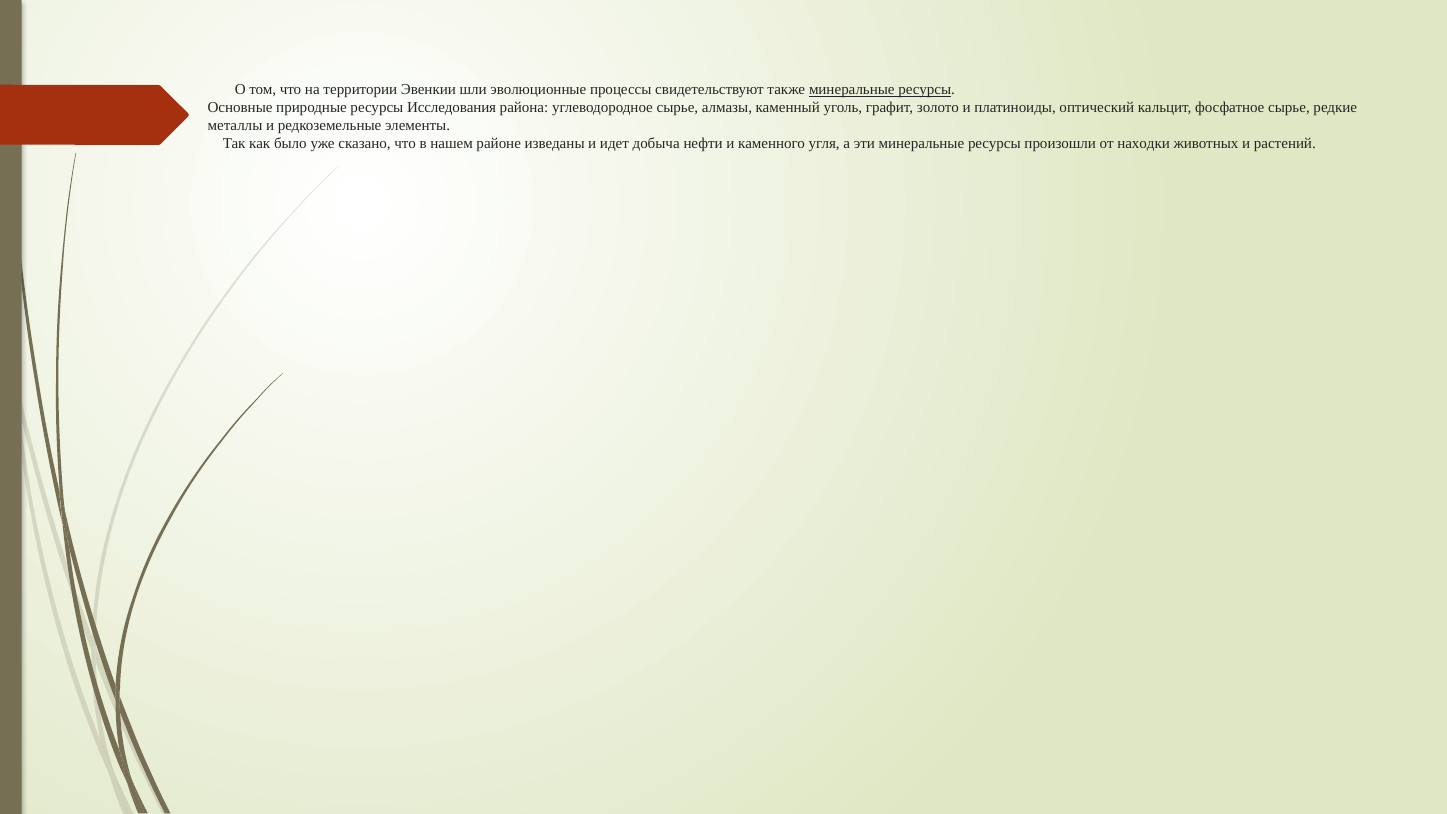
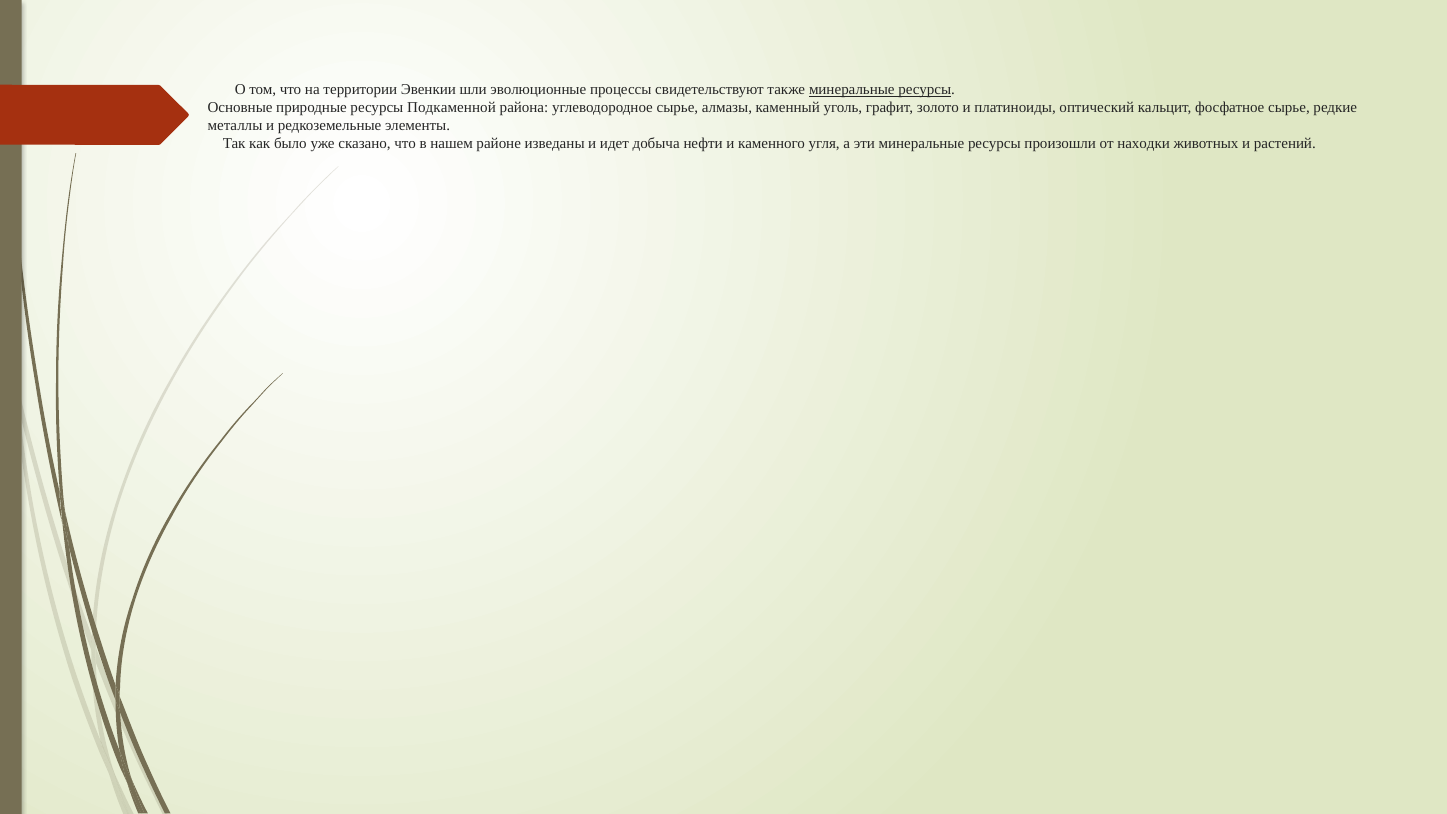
Исследования: Исследования -> Подкаменной (452, 108)
